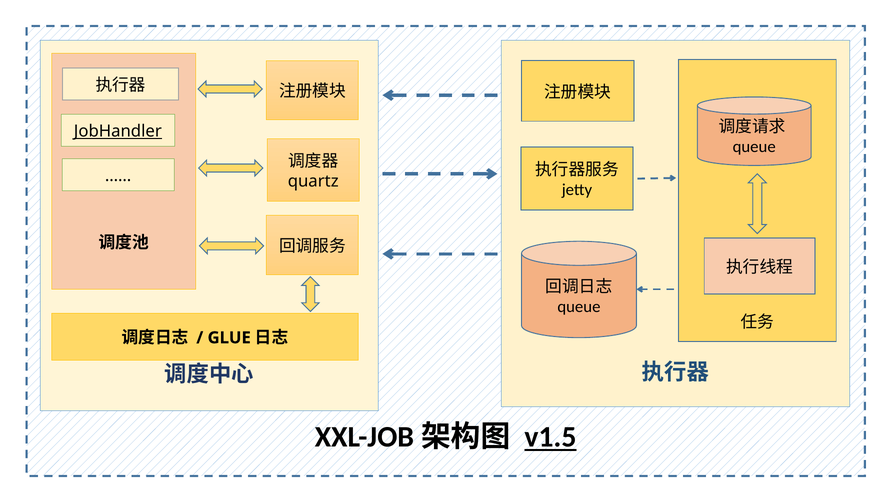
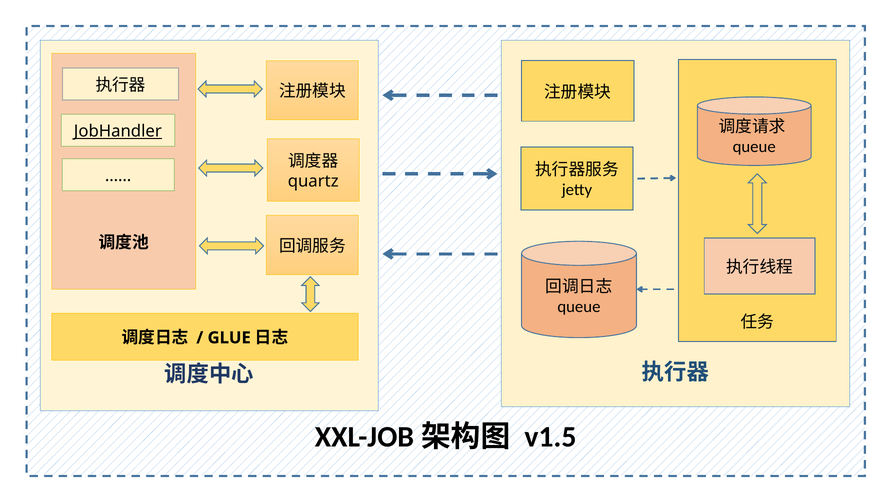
v1.5 underline: present -> none (550, 437)
